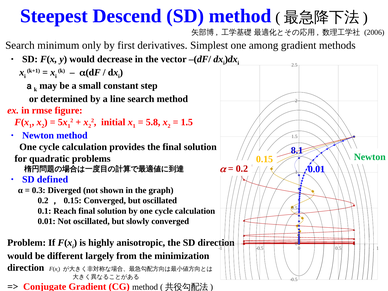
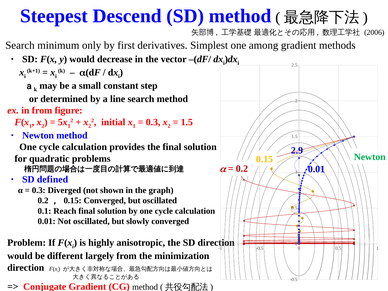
in rmse: rmse -> from (42, 111)
5.8: 5.8 -> 0.3 (153, 122)
8.1: 8.1 -> 2.9 (297, 150)
